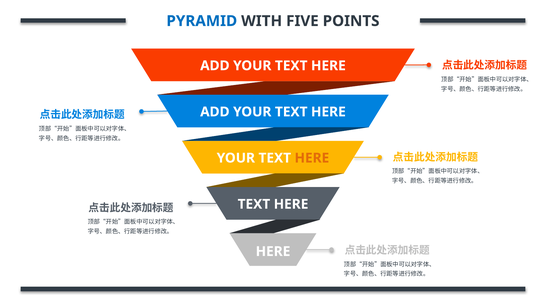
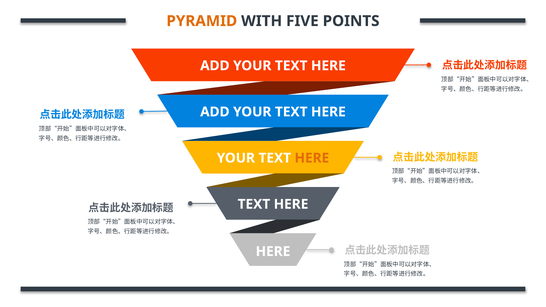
PYRAMID colour: blue -> orange (202, 21)
